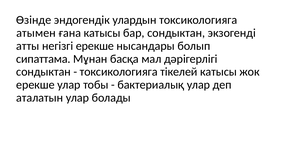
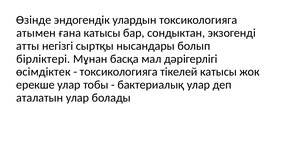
негізгі ерекше: ерекше -> сыртқы (95, 46)
сипаттама: сипаттама -> бірліктері (43, 59)
сондыктан: сондыктан -> өсімдіктек (43, 72)
